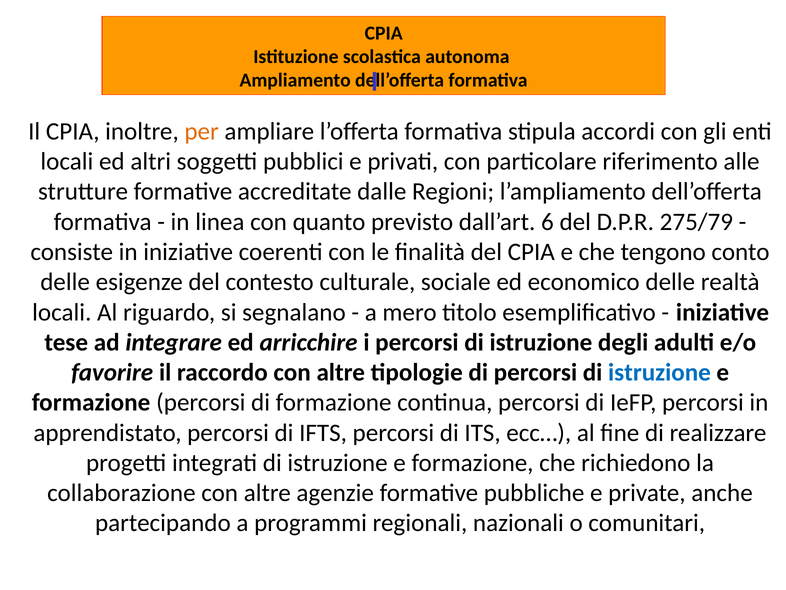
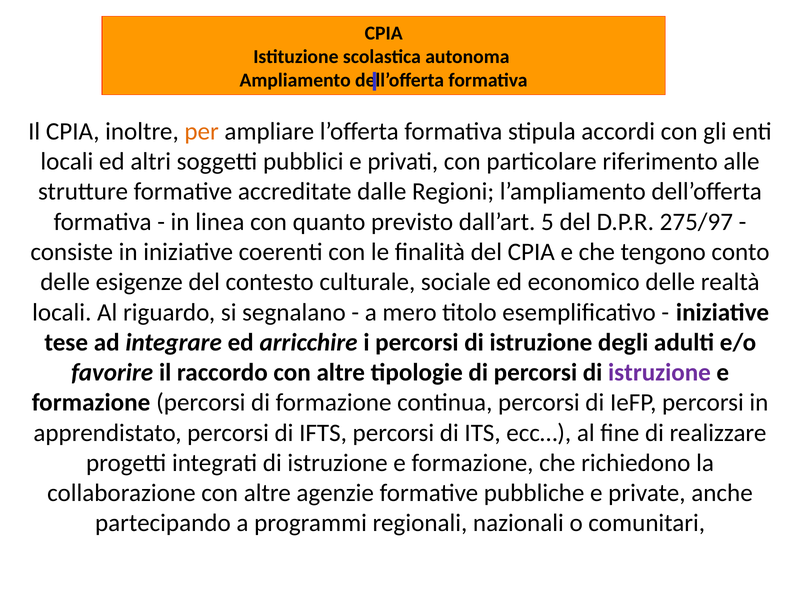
6: 6 -> 5 (547, 222)
275/79: 275/79 -> 275/97 (696, 222)
istruzione colour: blue -> purple (659, 372)
